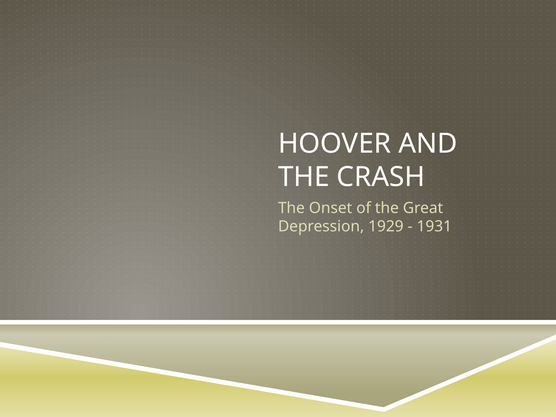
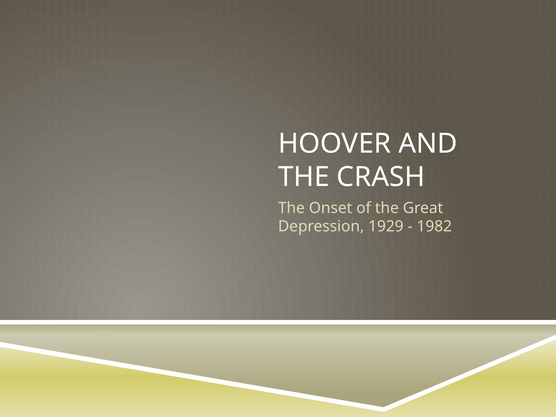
1931: 1931 -> 1982 (434, 226)
